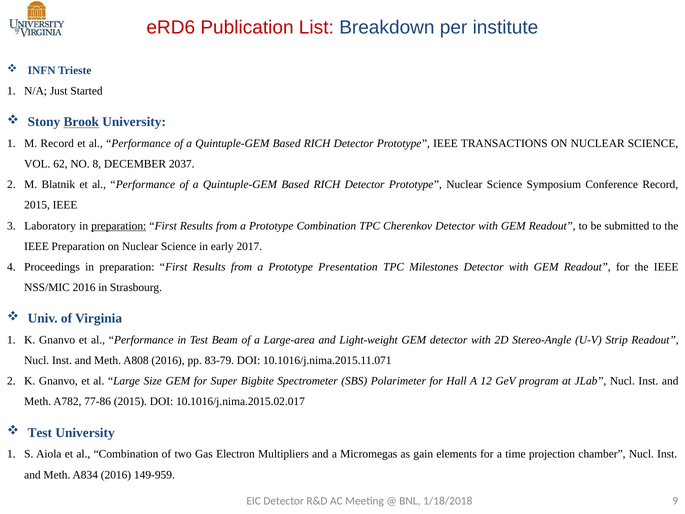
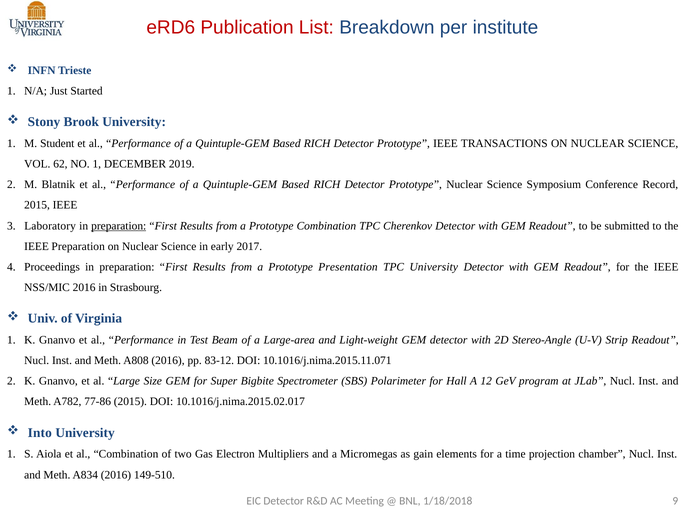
Brook underline: present -> none (81, 122)
M Record: Record -> Student (57, 143)
NO 8: 8 -> 1 (97, 164)
2037: 2037 -> 2019 (182, 164)
TPC Milestones: Milestones -> University (434, 267)
83-79: 83-79 -> 83-12 (219, 360)
Test: Test -> Into (40, 432)
149-959: 149-959 -> 149-510 (154, 475)
